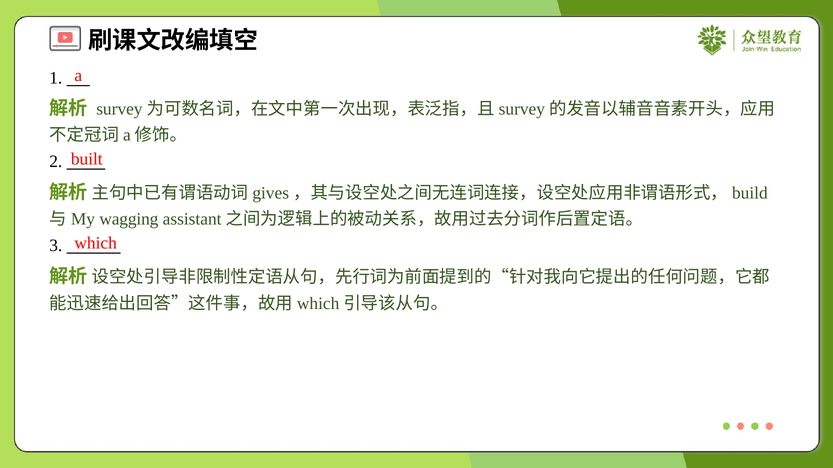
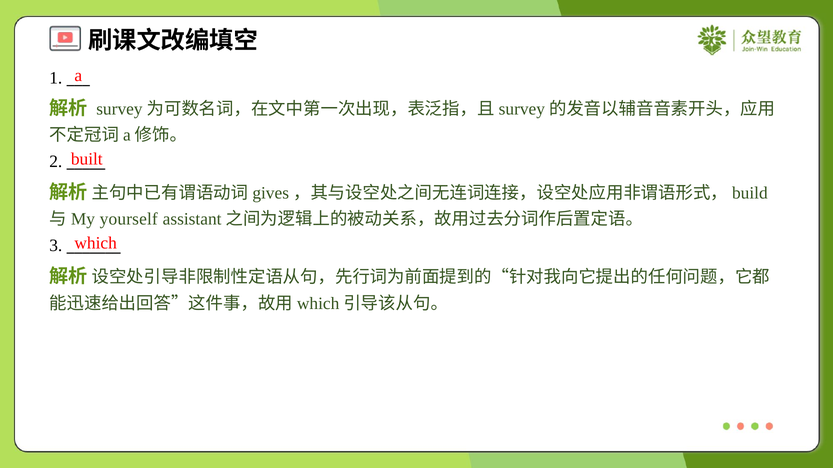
wagging: wagging -> yourself (129, 219)
